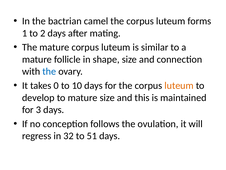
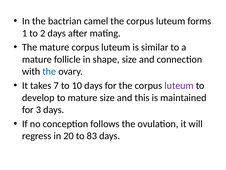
0: 0 -> 7 (56, 85)
luteum colour: orange -> purple (179, 85)
32: 32 -> 20 (69, 136)
51: 51 -> 83 (92, 136)
